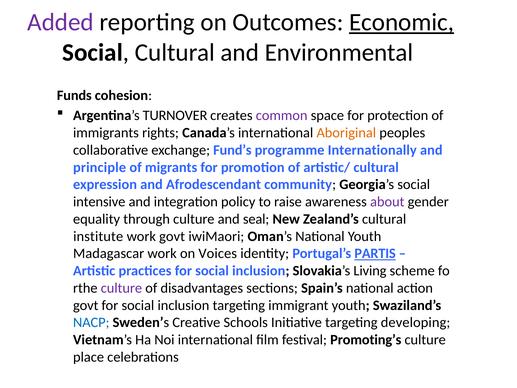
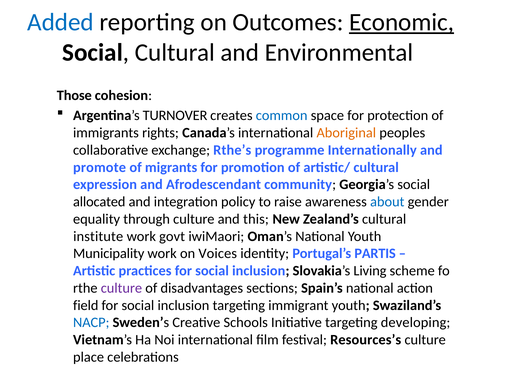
Added colour: purple -> blue (61, 22)
Funds: Funds -> Those (74, 95)
common colour: purple -> blue (282, 115)
Fund’s: Fund’s -> Rthe’s (232, 150)
principle: principle -> promote (100, 167)
intensive: intensive -> allocated (99, 202)
about colour: purple -> blue (387, 202)
seal: seal -> this (256, 219)
Madagascar: Madagascar -> Municipality (109, 253)
PARTIS underline: present -> none (375, 253)
govt: govt -> field (86, 305)
Promoting’s: Promoting’s -> Resources’s (366, 340)
